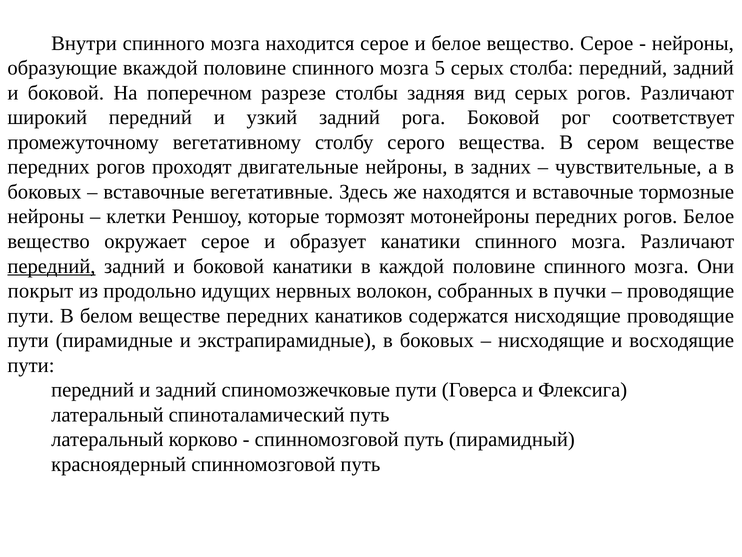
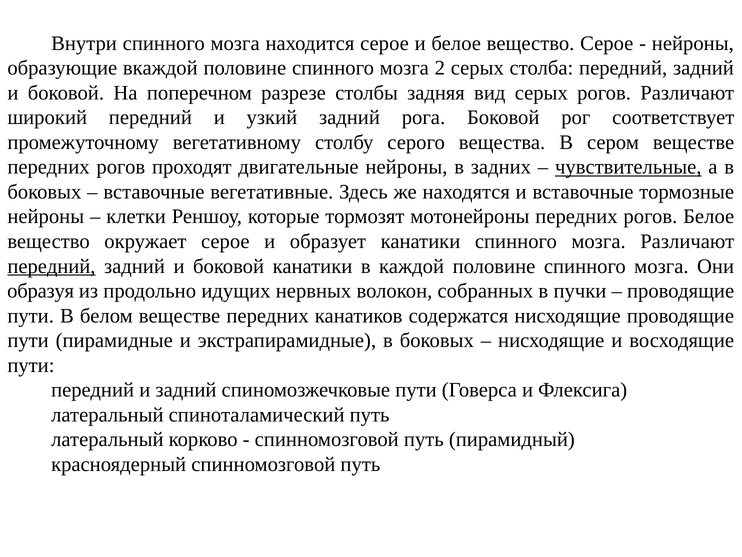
5: 5 -> 2 (440, 68)
чувствительные underline: none -> present (628, 167)
покрыт: покрыт -> образуя (41, 291)
